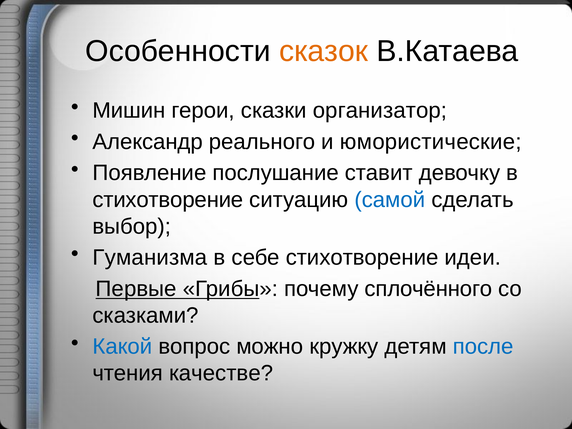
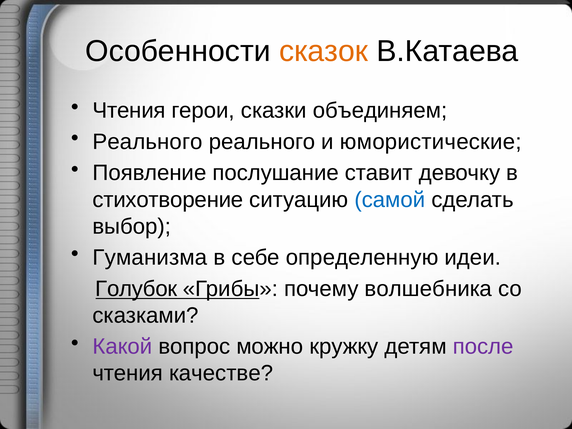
Мишин: Мишин -> Чтения (129, 111)
организатор: организатор -> объединяем (380, 111)
Александр: Александр -> Реального (148, 142)
себе стихотворение: стихотворение -> определенную (362, 258)
Первые: Первые -> Голубок (136, 289)
сплочённого: сплочённого -> волшебника (428, 289)
Какой colour: blue -> purple (122, 347)
после colour: blue -> purple (483, 347)
